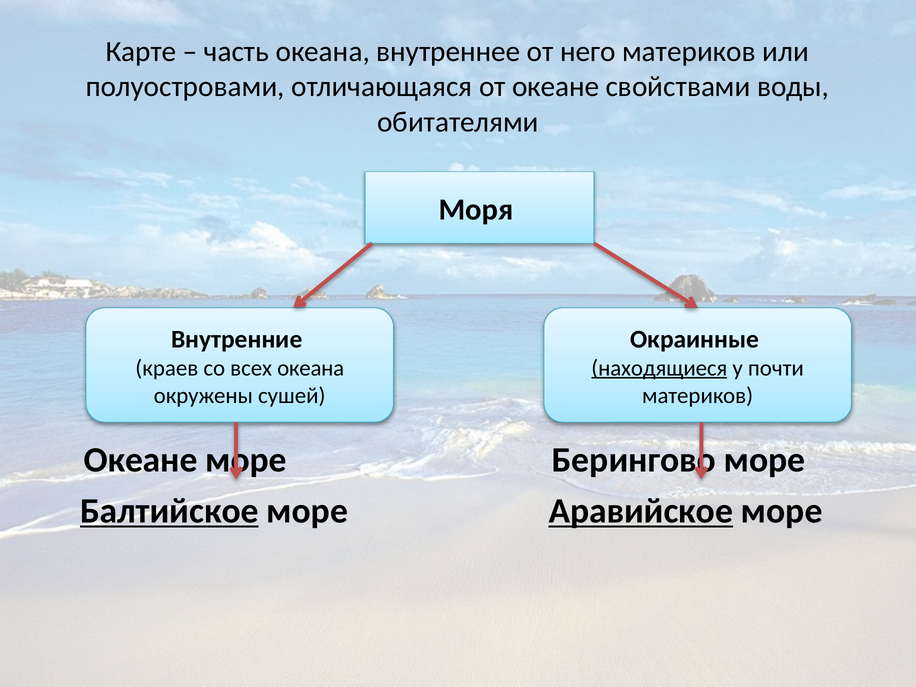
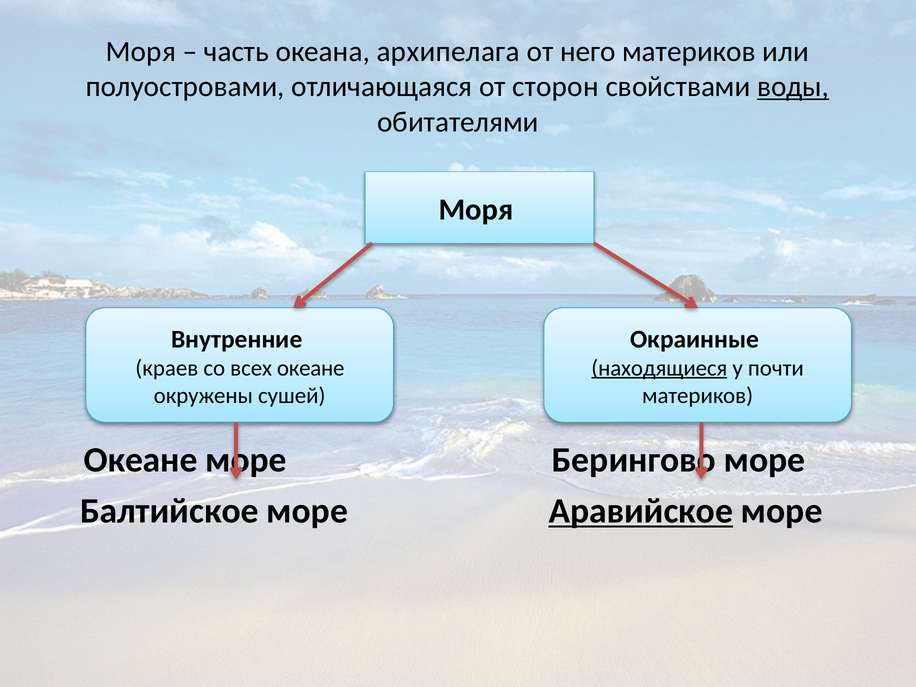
Карте: Карте -> Моря (141, 52)
внутреннее: внутреннее -> архипелага (448, 52)
от океане: океане -> сторон (555, 87)
воды underline: none -> present (793, 87)
всех океана: океана -> океане (311, 368)
Балтийское underline: present -> none (169, 511)
